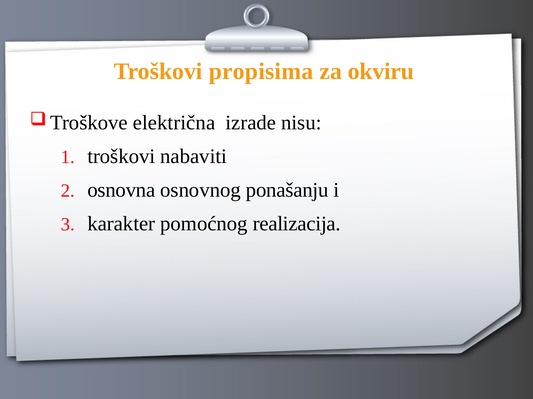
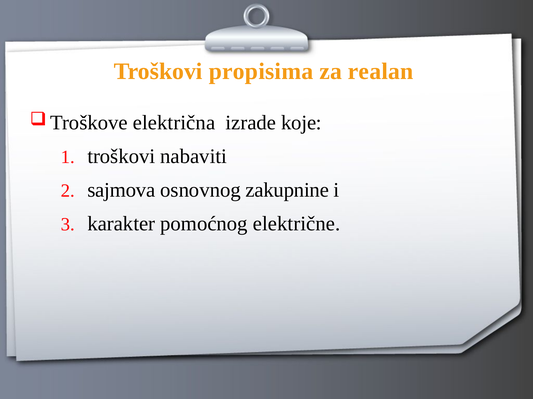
okviru: okviru -> realan (381, 71)
nisu: nisu -> koje (301, 123)
osnovna: osnovna -> sajmova (121, 190)
ponašanju: ponašanju -> zakupnine (287, 190)
realizacija: realizacija -> električne (297, 224)
